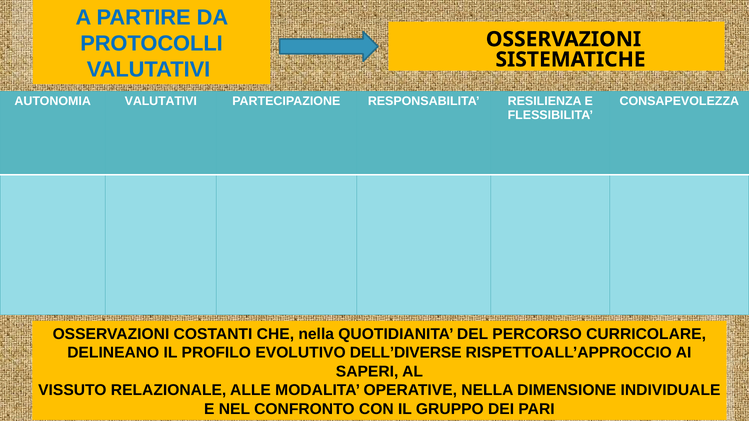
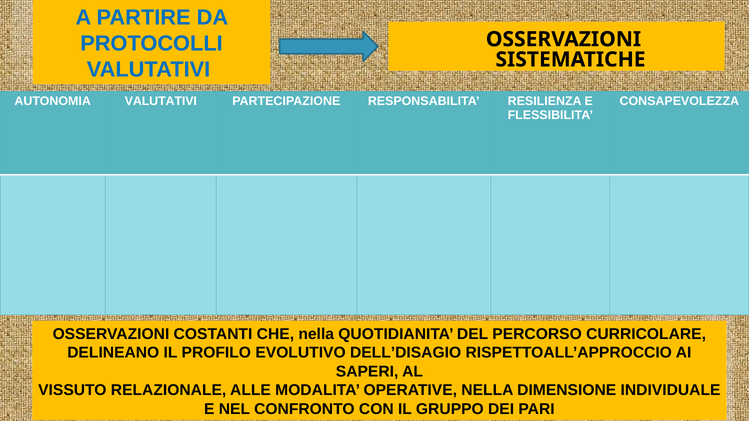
DELL’DIVERSE: DELL’DIVERSE -> DELL’DISAGIO (406, 353)
